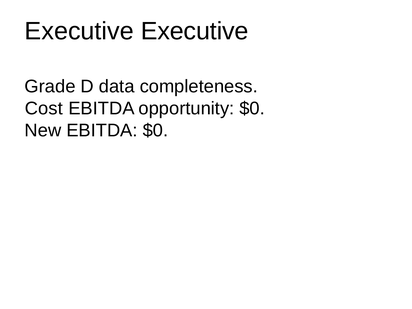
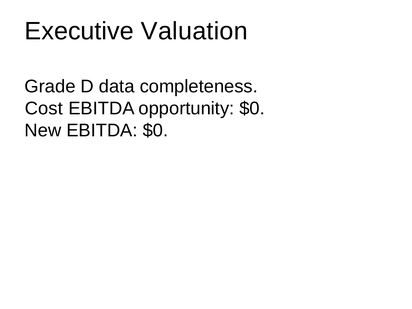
Executive Executive: Executive -> Valuation (194, 31)
